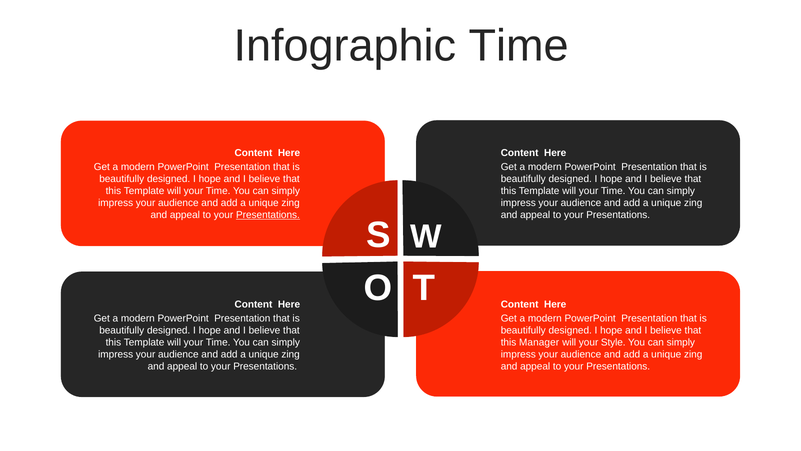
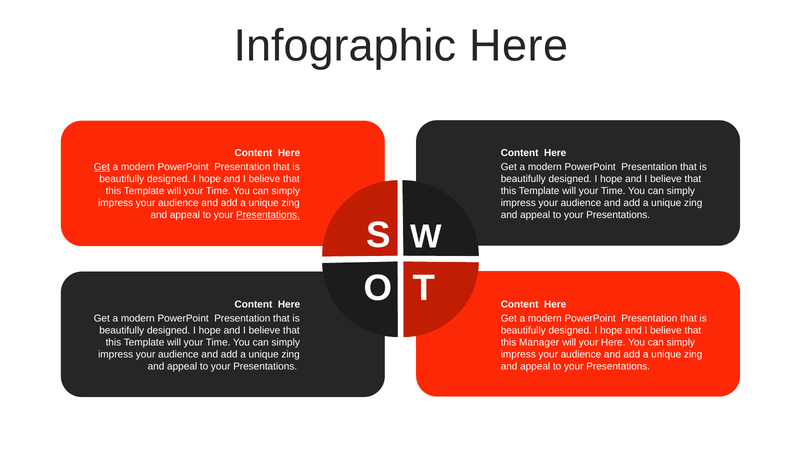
Infographic Time: Time -> Here (519, 46)
Get underline: none -> present (102, 167)
your Style: Style -> Here (613, 342)
